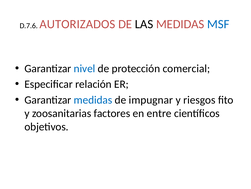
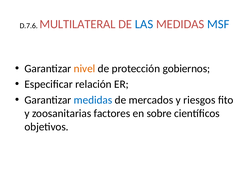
AUTORIZADOS: AUTORIZADOS -> MULTILATERAL (77, 24)
LAS colour: black -> blue (144, 24)
nivel colour: blue -> orange (85, 68)
comercial: comercial -> gobiernos (186, 68)
impugnar: impugnar -> mercados (151, 100)
entre: entre -> sobre (159, 113)
